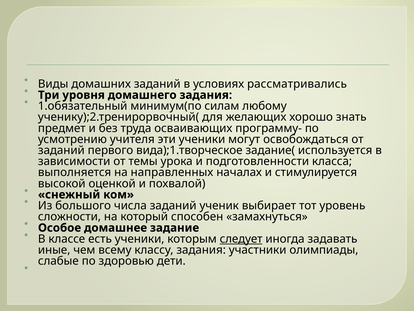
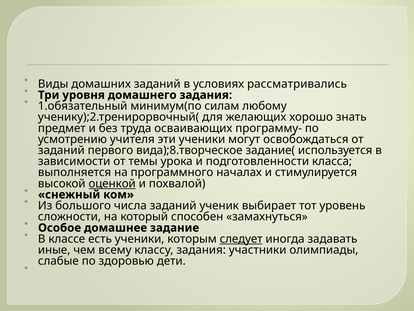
вида);1.творческое: вида);1.творческое -> вида);8.творческое (189, 150)
направленных: направленных -> программного (172, 172)
оценкой underline: none -> present (112, 183)
